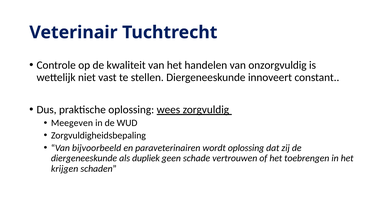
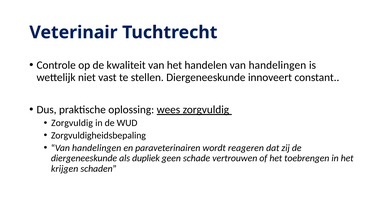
handelen van onzorgvuldig: onzorgvuldig -> handelingen (277, 65)
Meegeven: Meegeven -> Zorgvuldig (72, 123)
bijvoorbeeld: bijvoorbeeld -> handelingen (97, 148)
wordt oplossing: oplossing -> reageren (246, 148)
